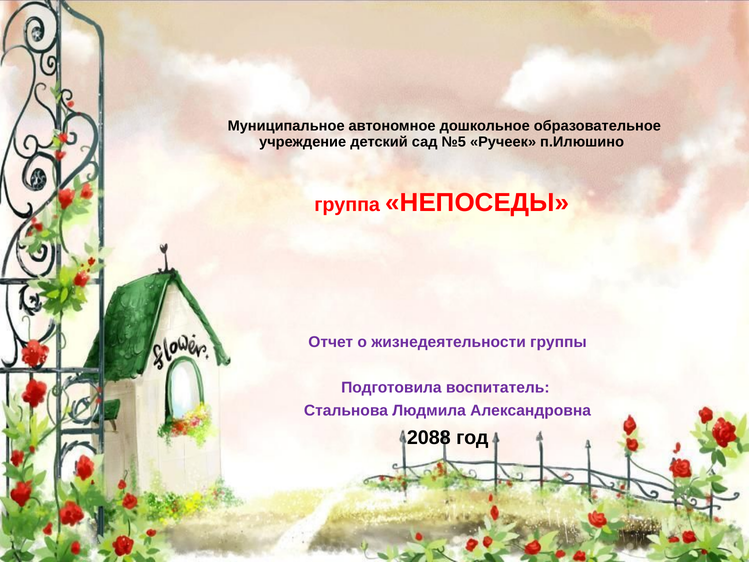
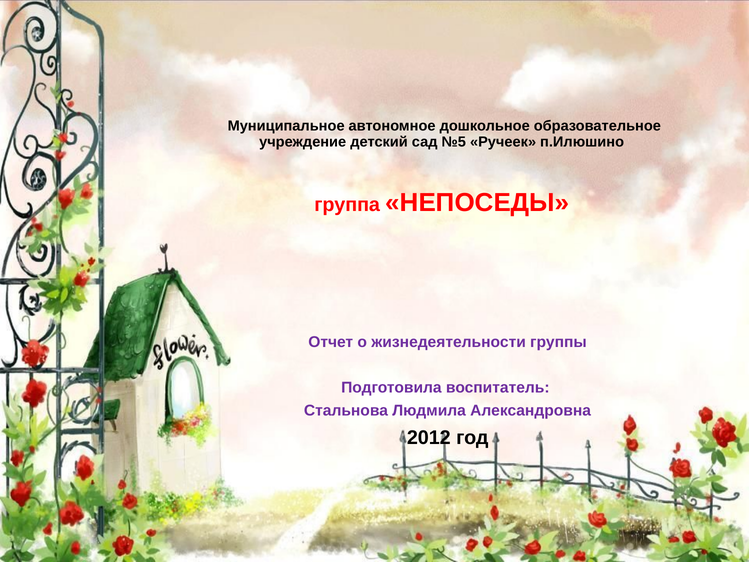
2088: 2088 -> 2012 (429, 437)
